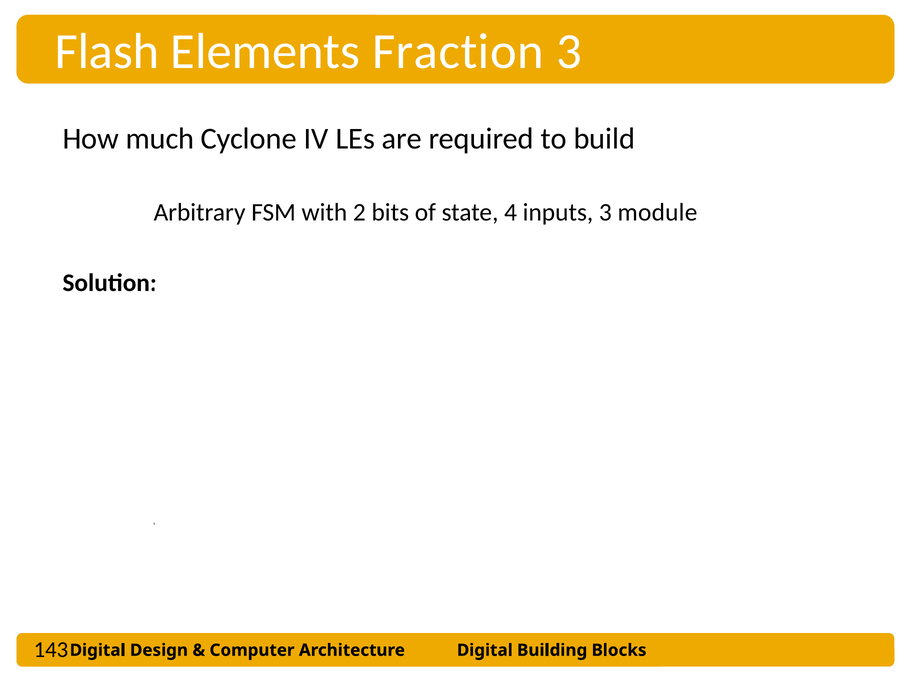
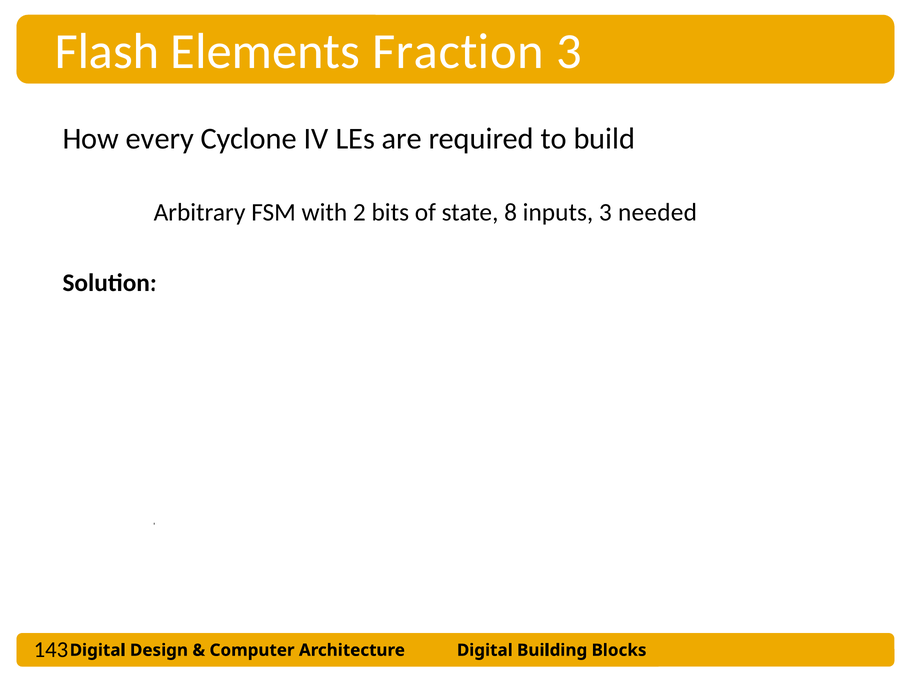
much: much -> every (160, 139)
state 4: 4 -> 8 (511, 212)
3 module: module -> needed (657, 212)
